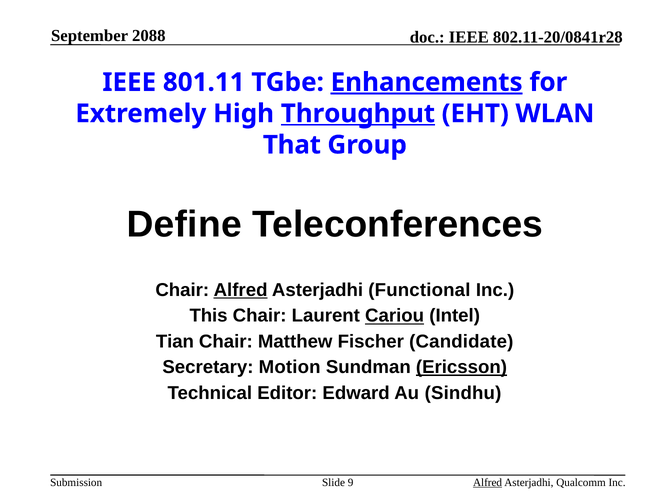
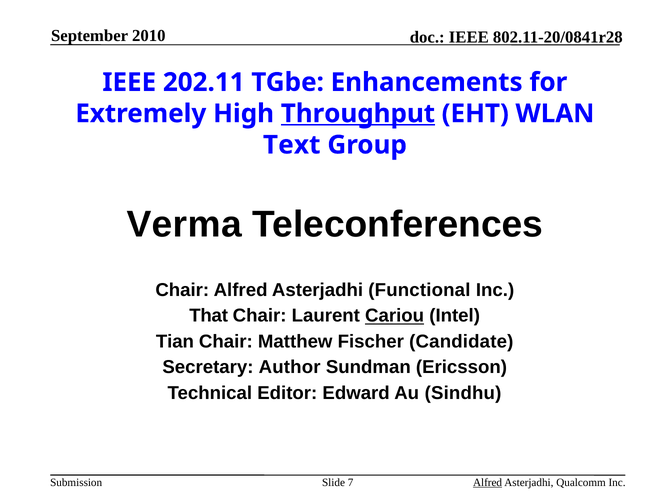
2088: 2088 -> 2010 (149, 36)
801.11: 801.11 -> 202.11 (204, 82)
Enhancements underline: present -> none (427, 82)
That: That -> Text (292, 145)
Define: Define -> Verma (184, 224)
Alfred underline: present -> none (241, 290)
This: This -> That (209, 316)
Motion: Motion -> Author (290, 367)
Ericsson underline: present -> none (461, 367)
9: 9 -> 7 (351, 482)
